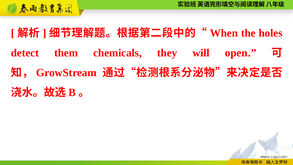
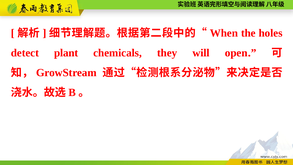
them: them -> plant (66, 53)
